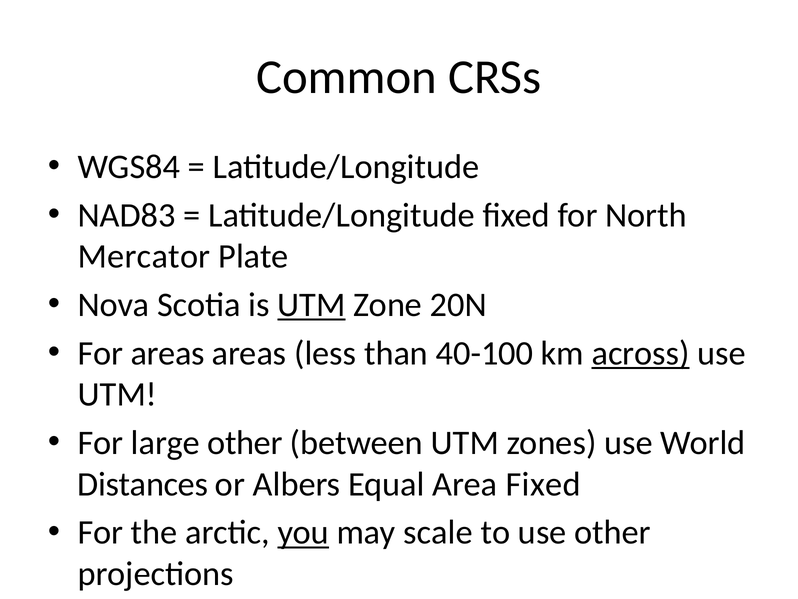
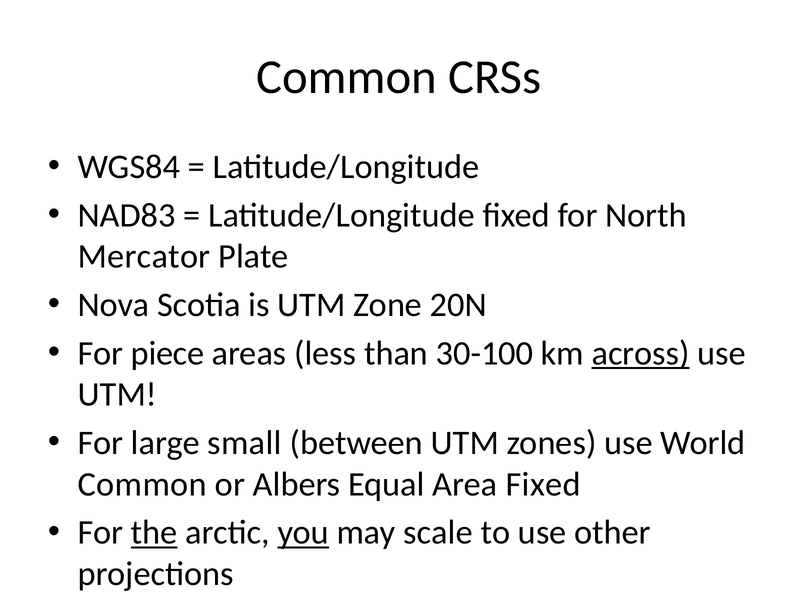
UTM underline: present -> none (311, 305)
For areas: areas -> piece (168, 353)
40-100: 40-100 -> 30-100 (484, 353)
large other: other -> small (245, 443)
Distances: Distances -> Common (142, 484)
the underline: none -> present (154, 532)
